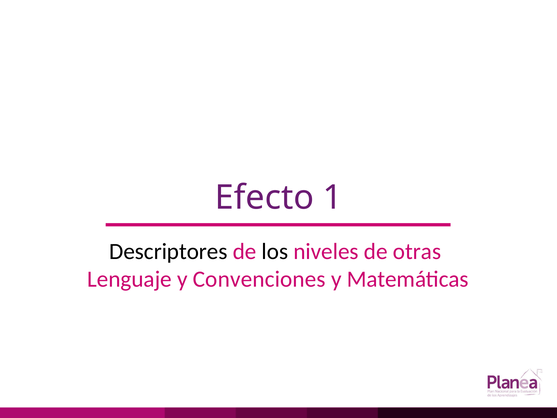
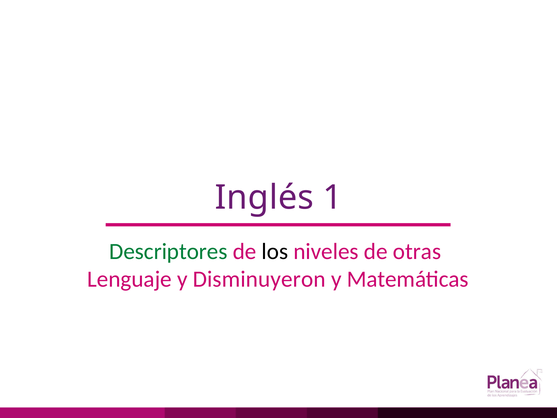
Efecto: Efecto -> Inglés (264, 198)
Descriptores colour: black -> green (168, 251)
Convenciones: Convenciones -> Disminuyeron (259, 279)
